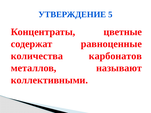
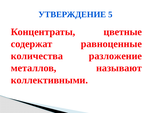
карбонатов: карбонатов -> разложение (115, 56)
